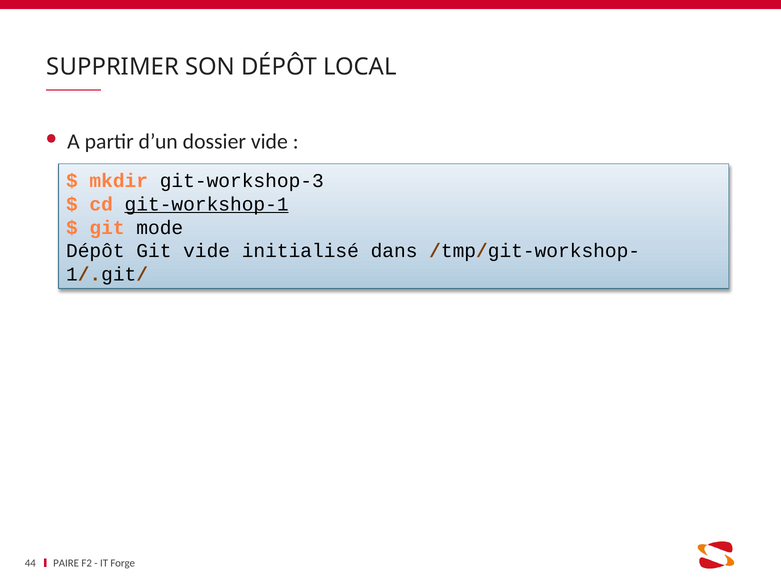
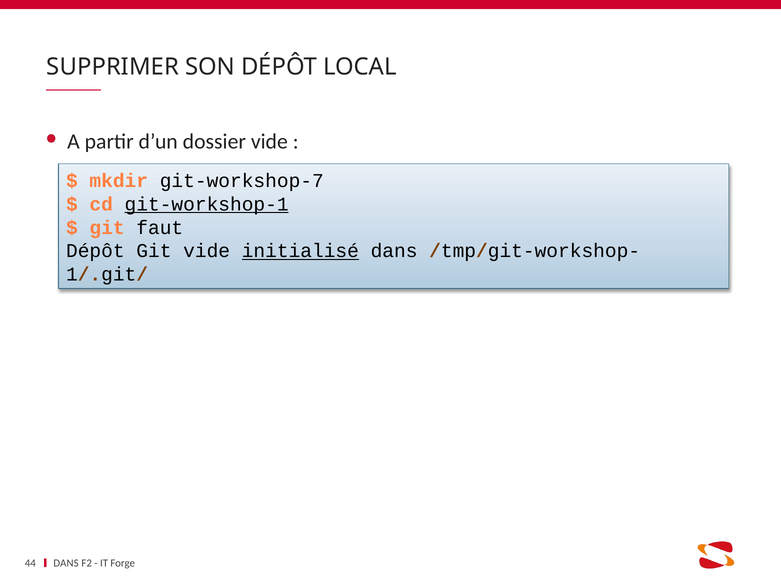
git-workshop-3: git-workshop-3 -> git-workshop-7 (242, 181)
mode: mode -> faut (160, 227)
initialisé underline: none -> present (300, 251)
PAIRE: PAIRE -> DANS (66, 563)
